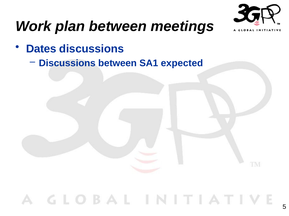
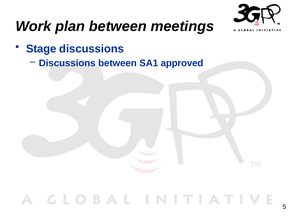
Dates: Dates -> Stage (41, 49)
expected: expected -> approved (182, 63)
